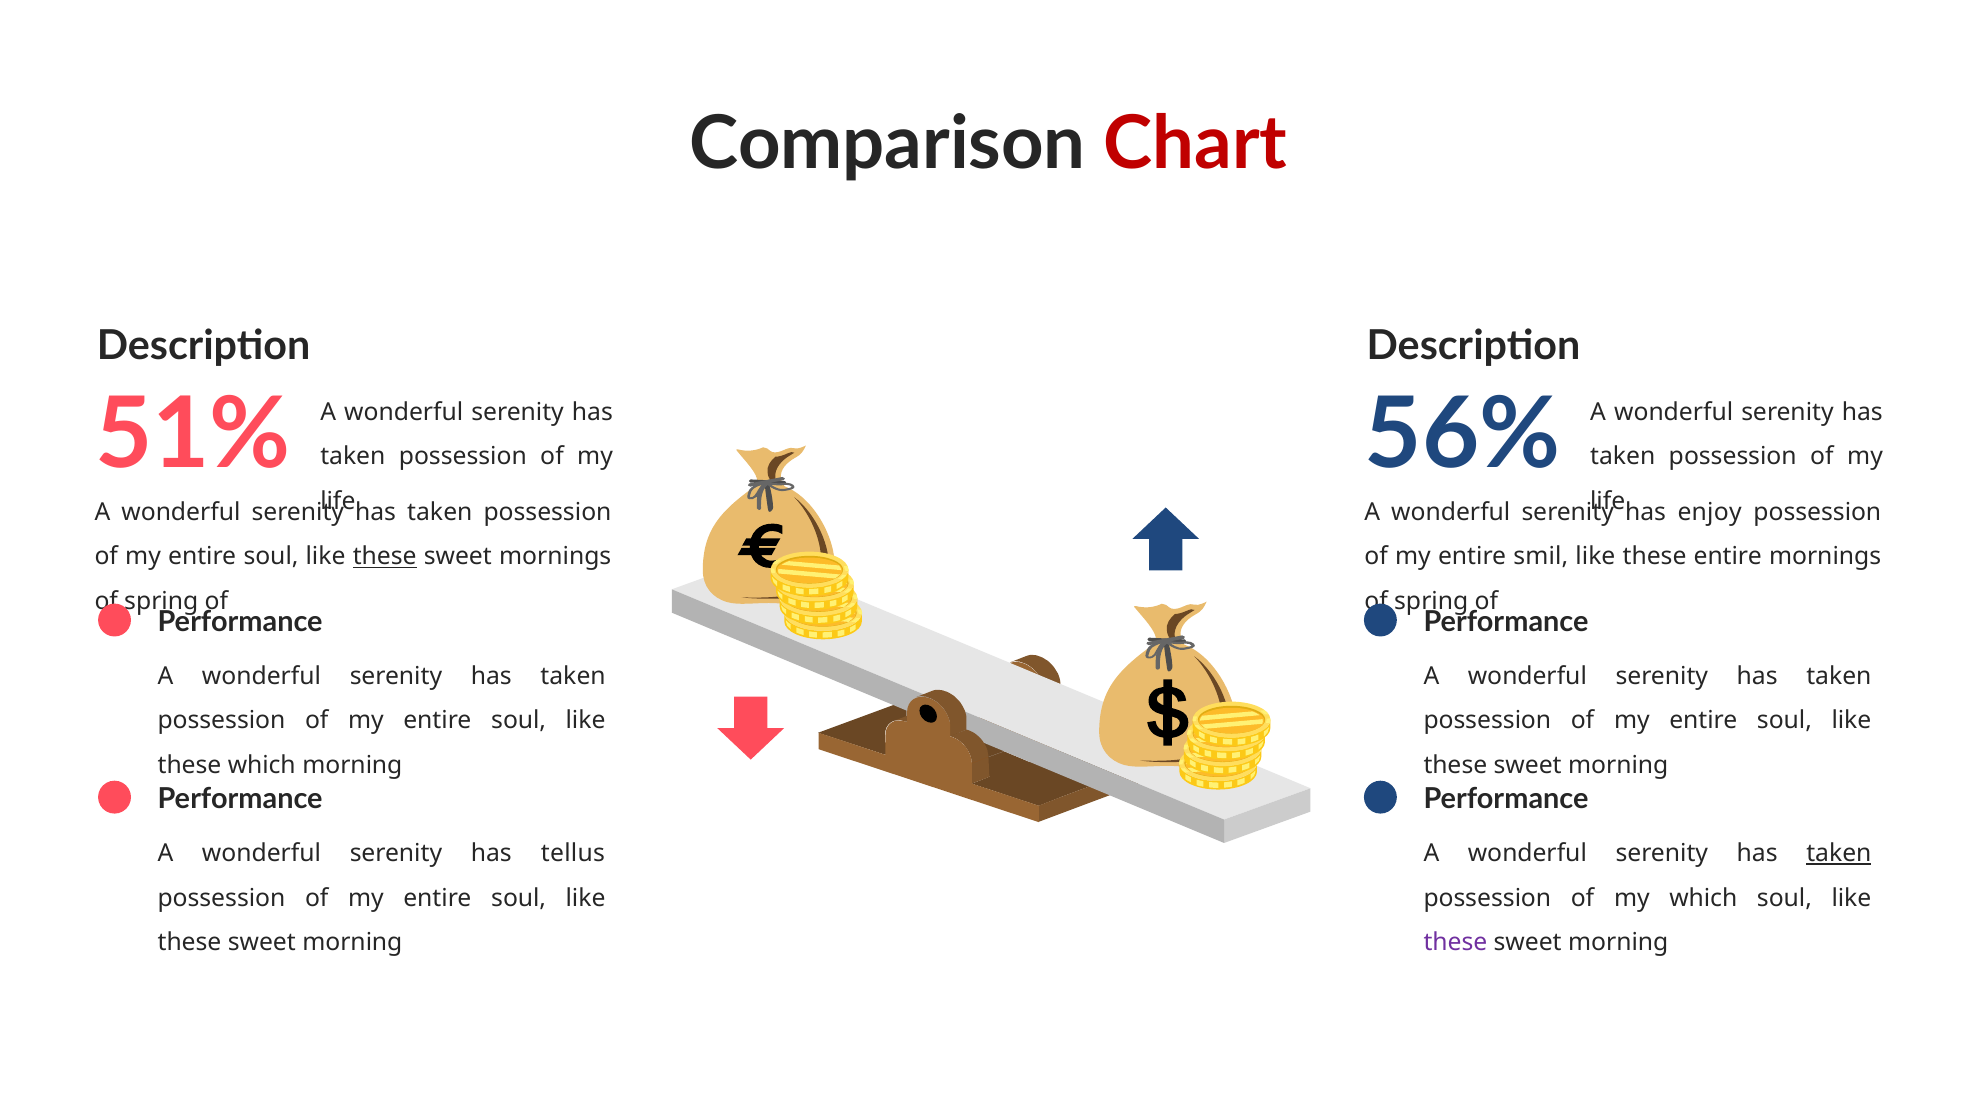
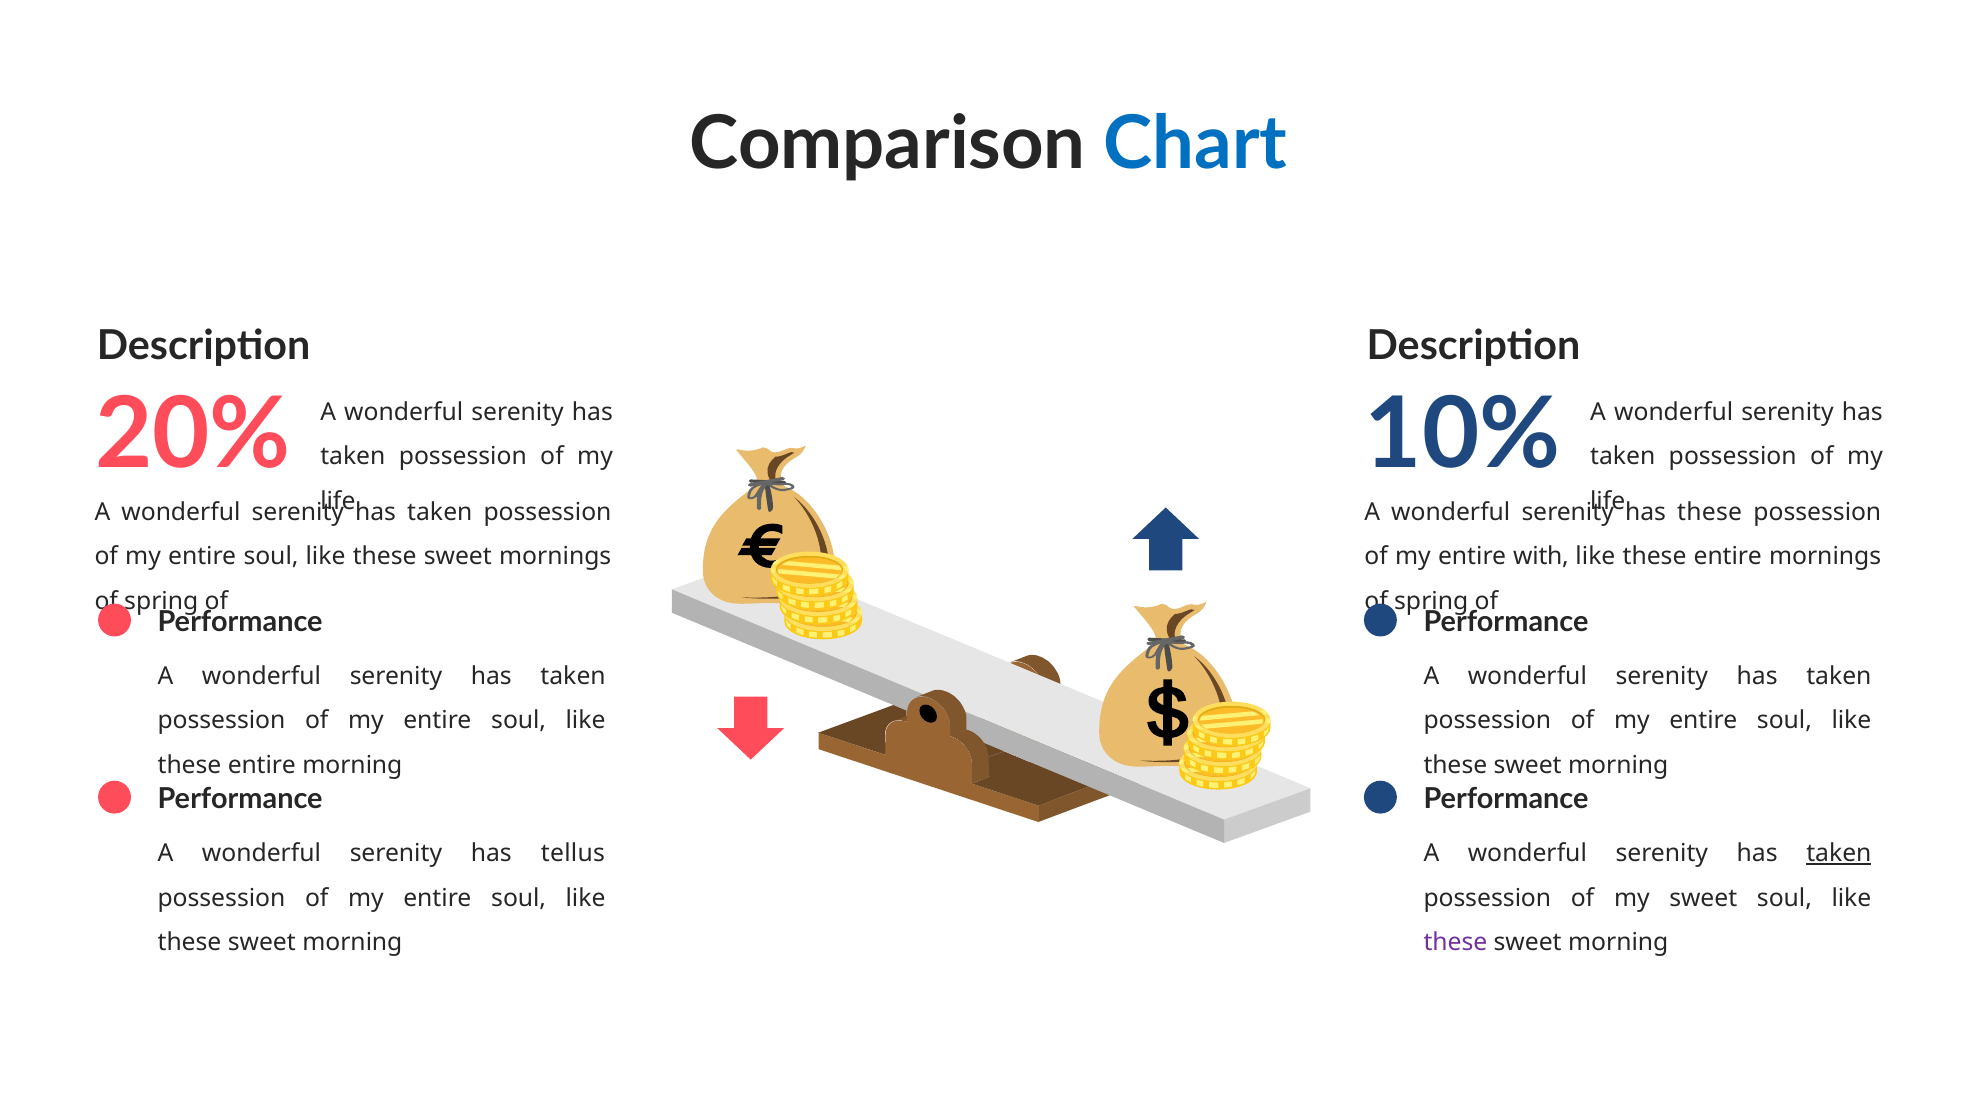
Chart colour: red -> blue (1196, 144)
51%: 51% -> 20% (193, 435)
56%: 56% -> 10% (1463, 435)
has enjoy: enjoy -> these (1710, 513)
these underline: present -> none (385, 557)
smil: smil -> with (1541, 557)
which: which -> entire (262, 766)
my which: which -> sweet (1703, 898)
